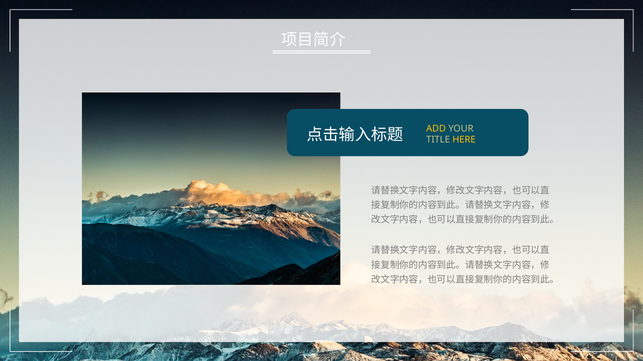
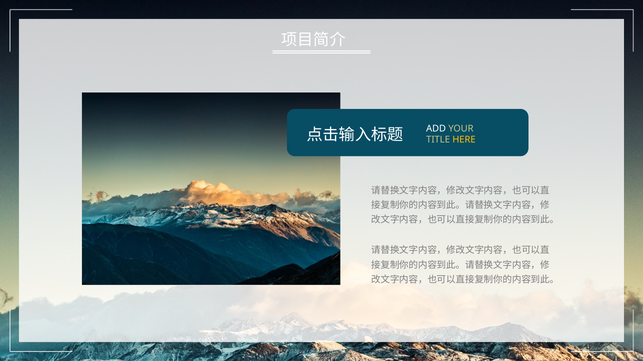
ADD colour: yellow -> white (436, 129)
